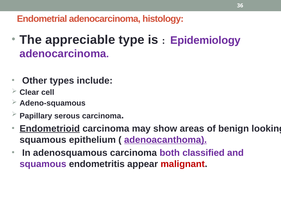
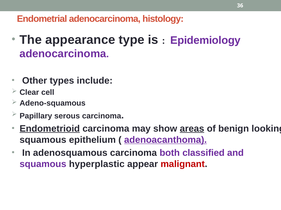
appreciable: appreciable -> appearance (80, 40)
areas underline: none -> present (192, 129)
endometritis: endometritis -> hyperplastic (97, 165)
